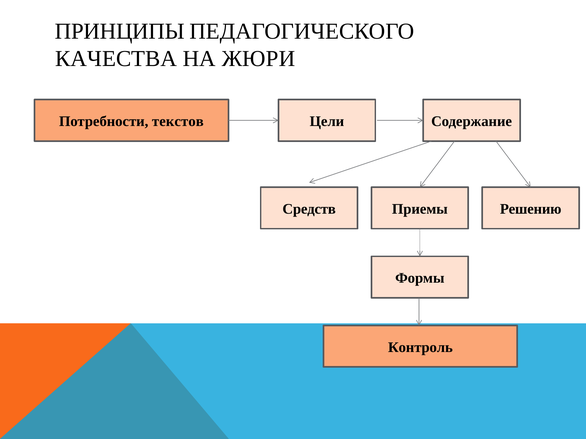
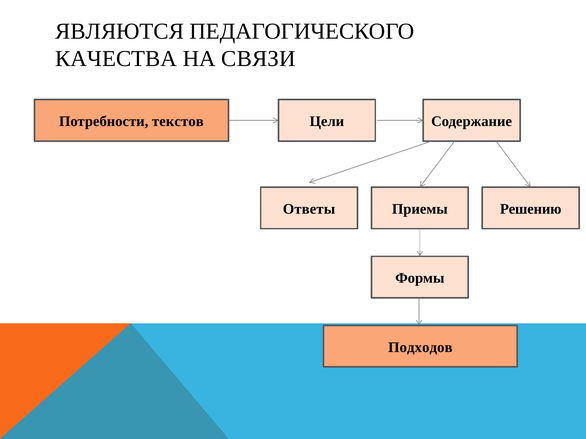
ПРИНЦИПЫ: ПРИНЦИПЫ -> ЯВЛЯЮТСЯ (120, 31)
ЖЮРИ: ЖЮРИ -> СВЯЗИ (258, 59)
Средств: Средств -> Ответы (309, 209)
Контроль: Контроль -> Подходов (420, 348)
